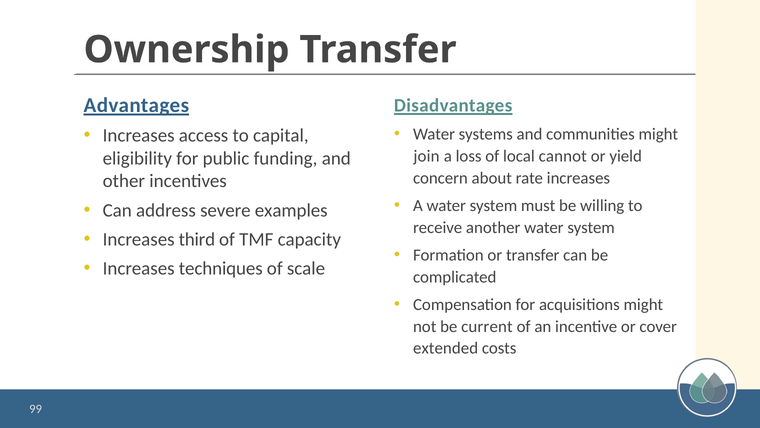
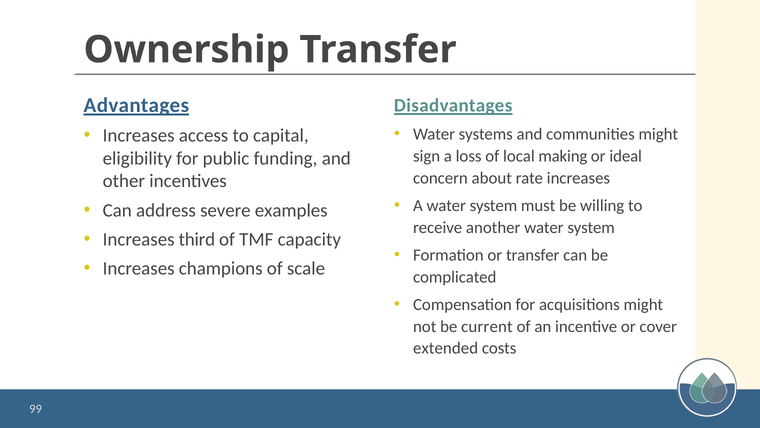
join: join -> sign (427, 156)
cannot: cannot -> making (563, 156)
yield: yield -> ideal (626, 156)
techniques: techniques -> champions (221, 268)
